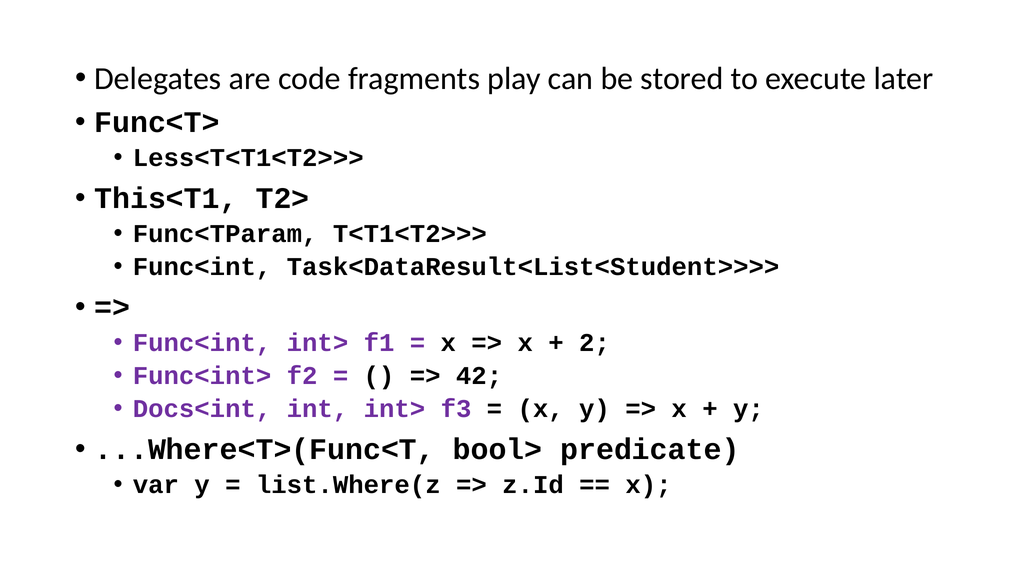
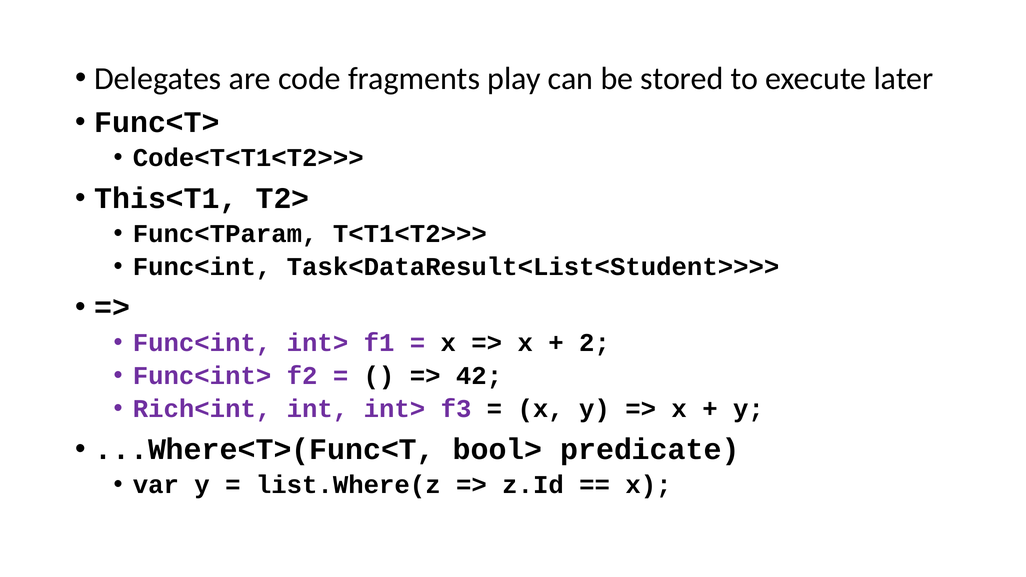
Less<T<T1<T2>>>: Less<T<T1<T2>>> -> Code<T<T1<T2>>> (248, 158)
Docs<int: Docs<int -> Rich<int (202, 409)
